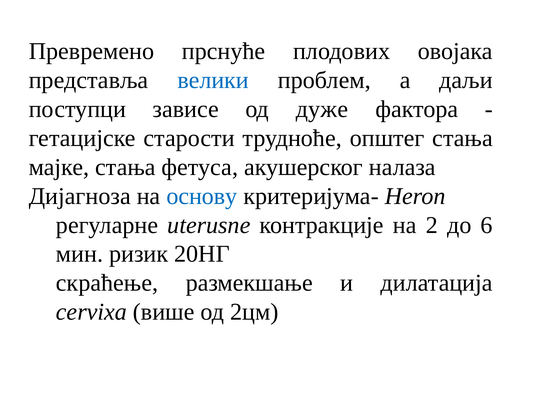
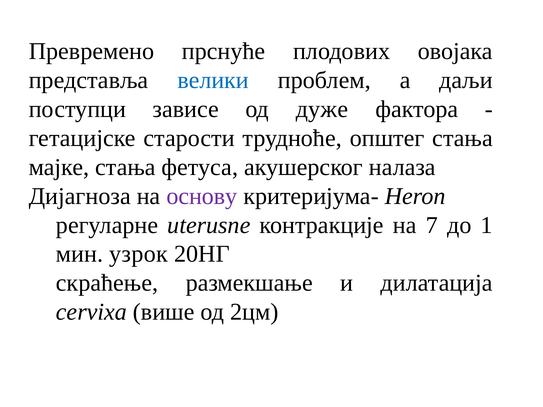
основу colour: blue -> purple (202, 196)
2: 2 -> 7 (432, 225)
6: 6 -> 1 (487, 225)
ризик: ризик -> узрок (139, 254)
